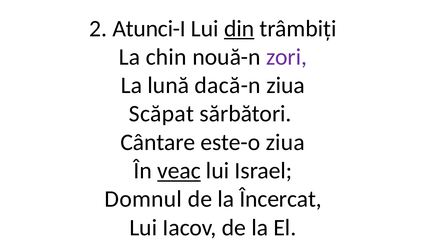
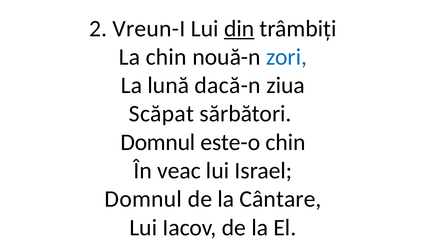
Atunci-I: Atunci-I -> Vreun-I (149, 28)
zori colour: purple -> blue (286, 57)
Cântare: Cântare -> Domnul (158, 142)
este-o ziua: ziua -> chin (286, 142)
veac underline: present -> none (179, 170)
Încercat: Încercat -> Cântare (280, 199)
